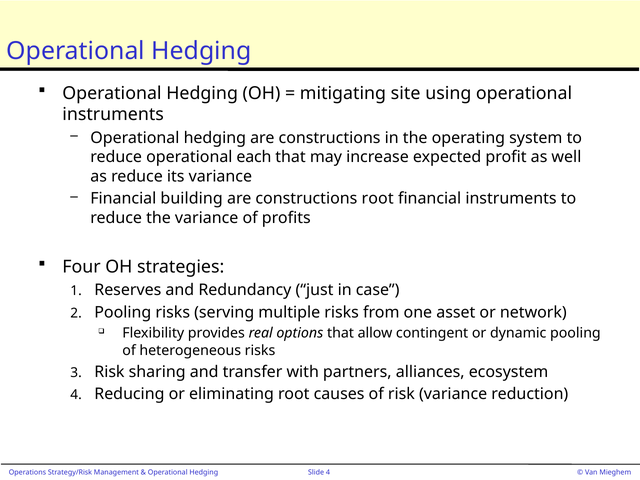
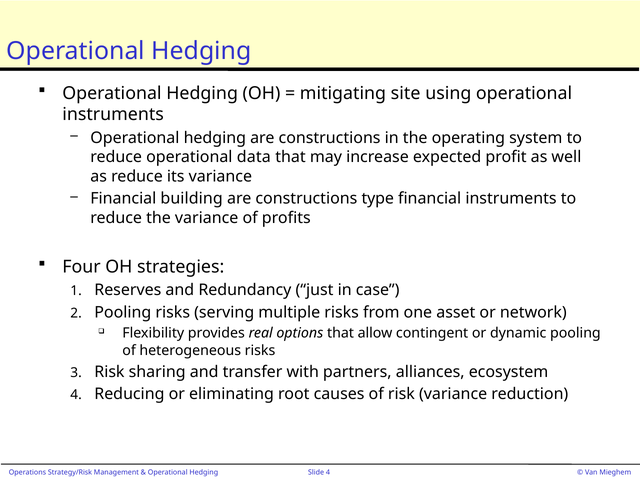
each: each -> data (254, 157)
constructions root: root -> type (378, 199)
